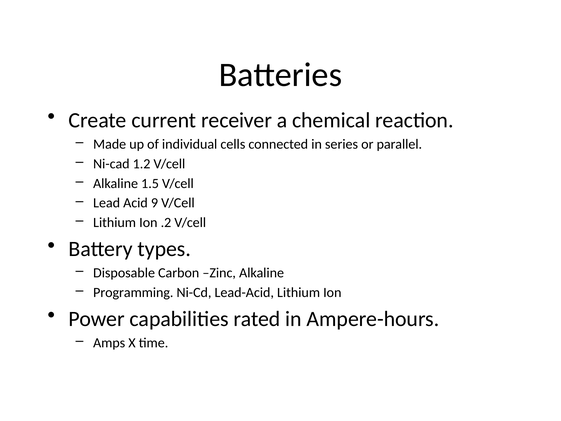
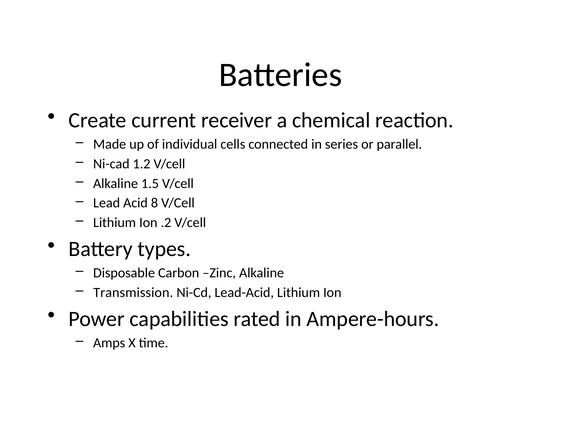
9: 9 -> 8 (155, 203)
Programming: Programming -> Transmission (133, 292)
